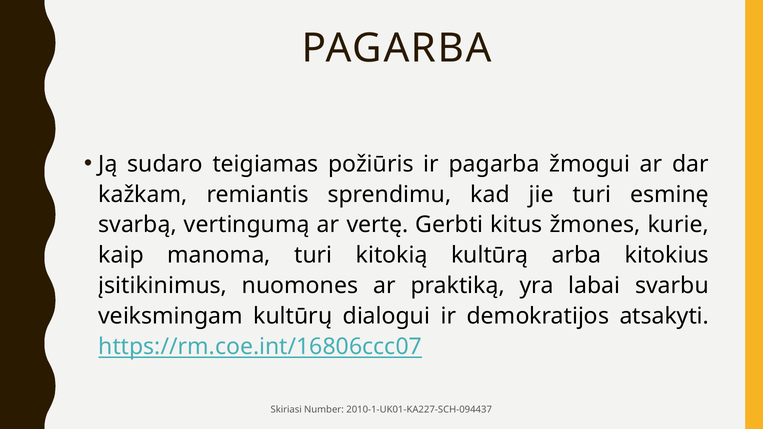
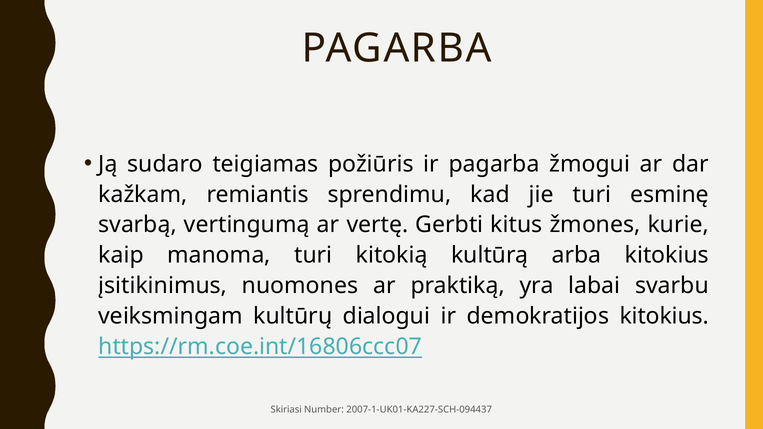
demokratijos atsakyti: atsakyti -> kitokius (664, 316)
2010-1-UK01-KA227-SCH-094437: 2010-1-UK01-KA227-SCH-094437 -> 2007-1-UK01-KA227-SCH-094437 (419, 410)
